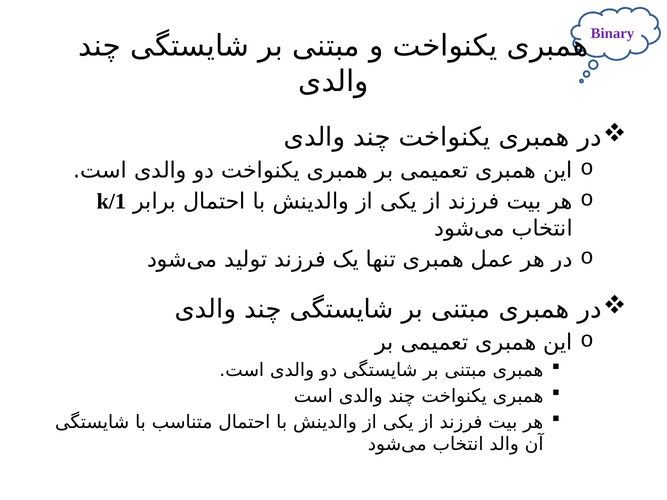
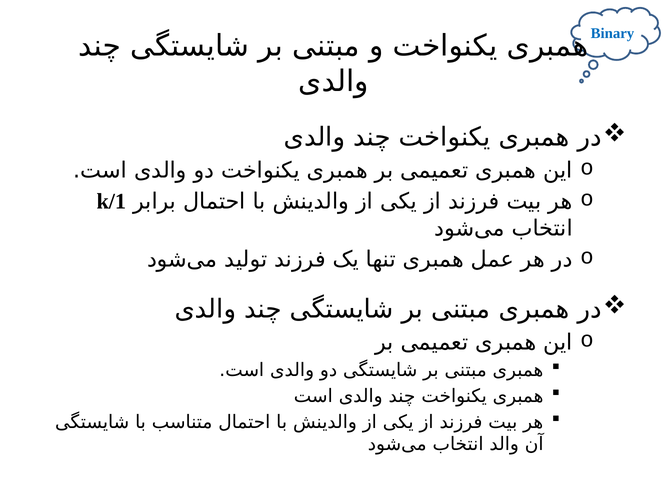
Binary colour: purple -> blue (612, 34)
